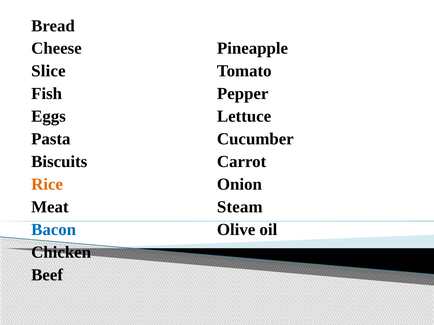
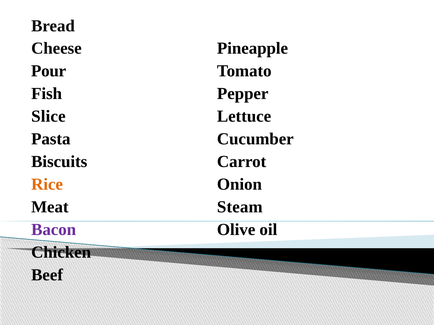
Slice: Slice -> Pour (49, 71)
Eggs: Eggs -> Slice (48, 117)
Bacon colour: blue -> purple (54, 230)
